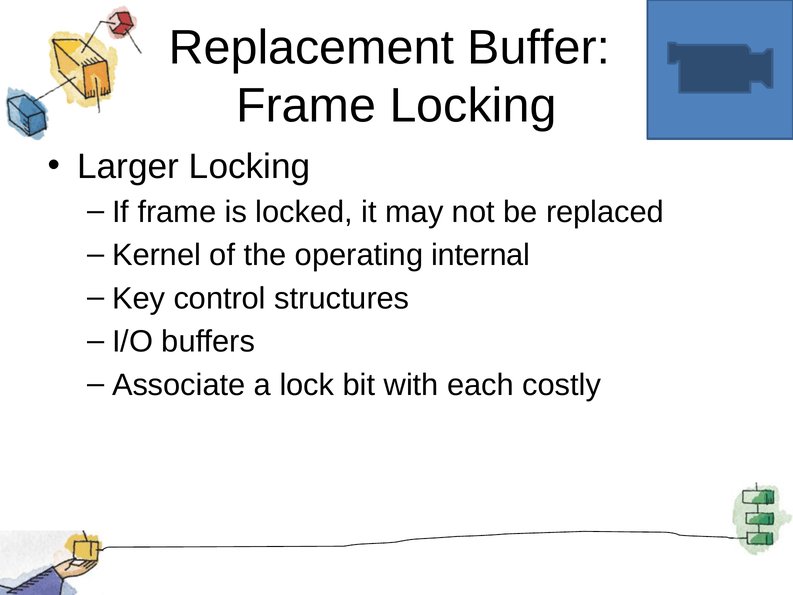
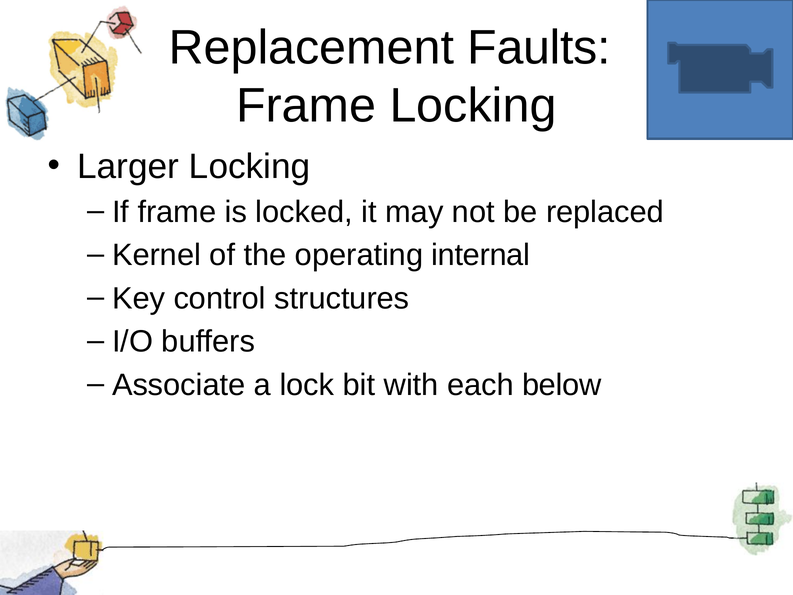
Buffer: Buffer -> Faults (539, 48)
costly: costly -> below (562, 385)
